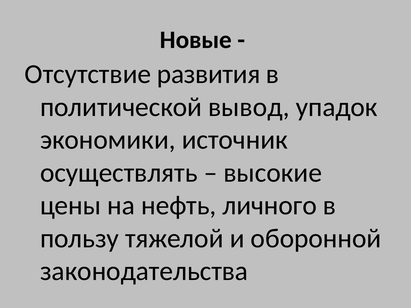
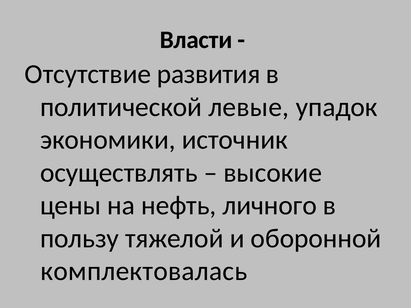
Новые: Новые -> Власти (196, 40)
вывод: вывод -> левые (249, 107)
законодательства: законодательства -> комплектовалась (144, 271)
